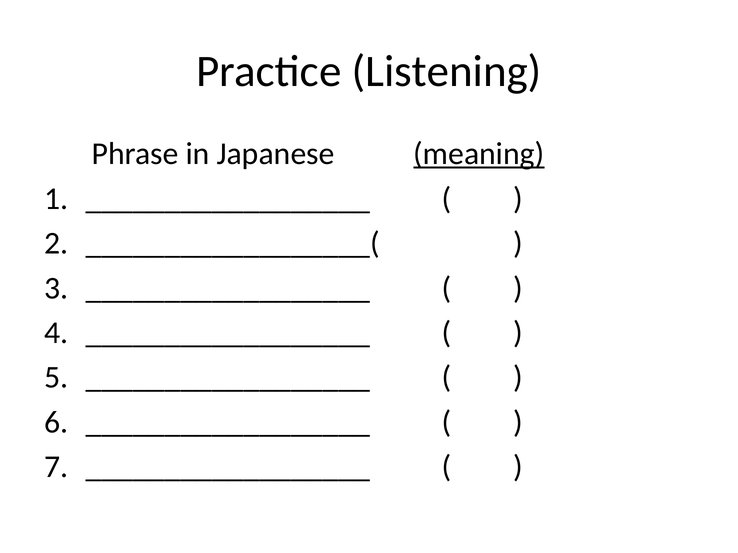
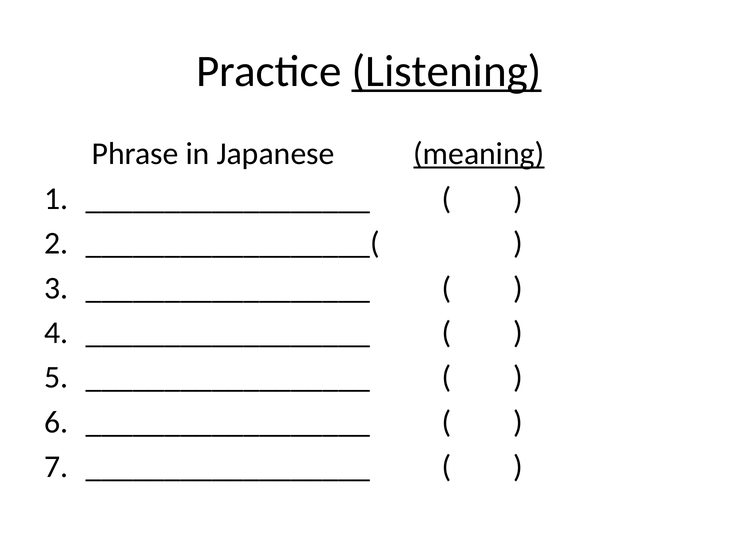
Listening underline: none -> present (447, 71)
